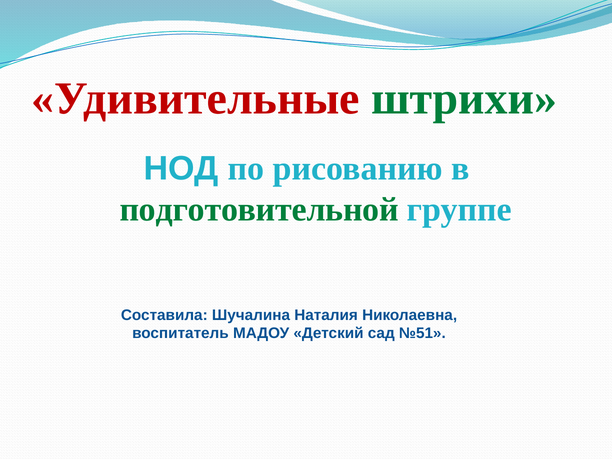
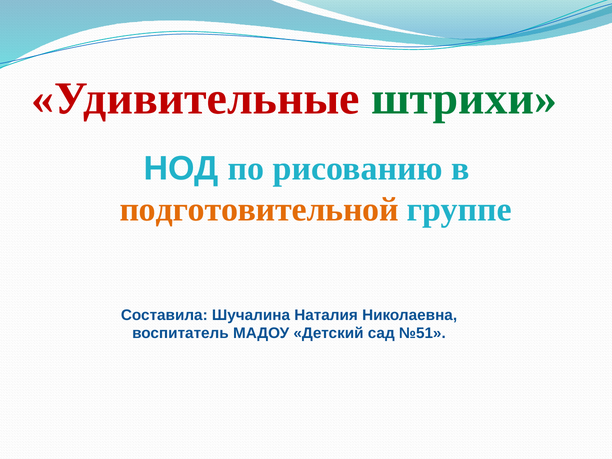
подготовительной colour: green -> orange (259, 209)
